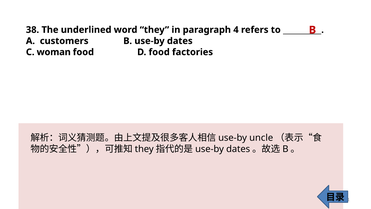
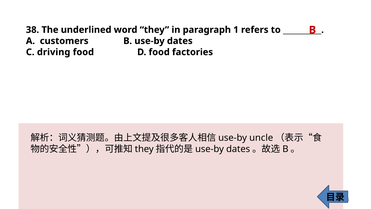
4: 4 -> 1 (236, 30)
woman: woman -> driving (54, 52)
